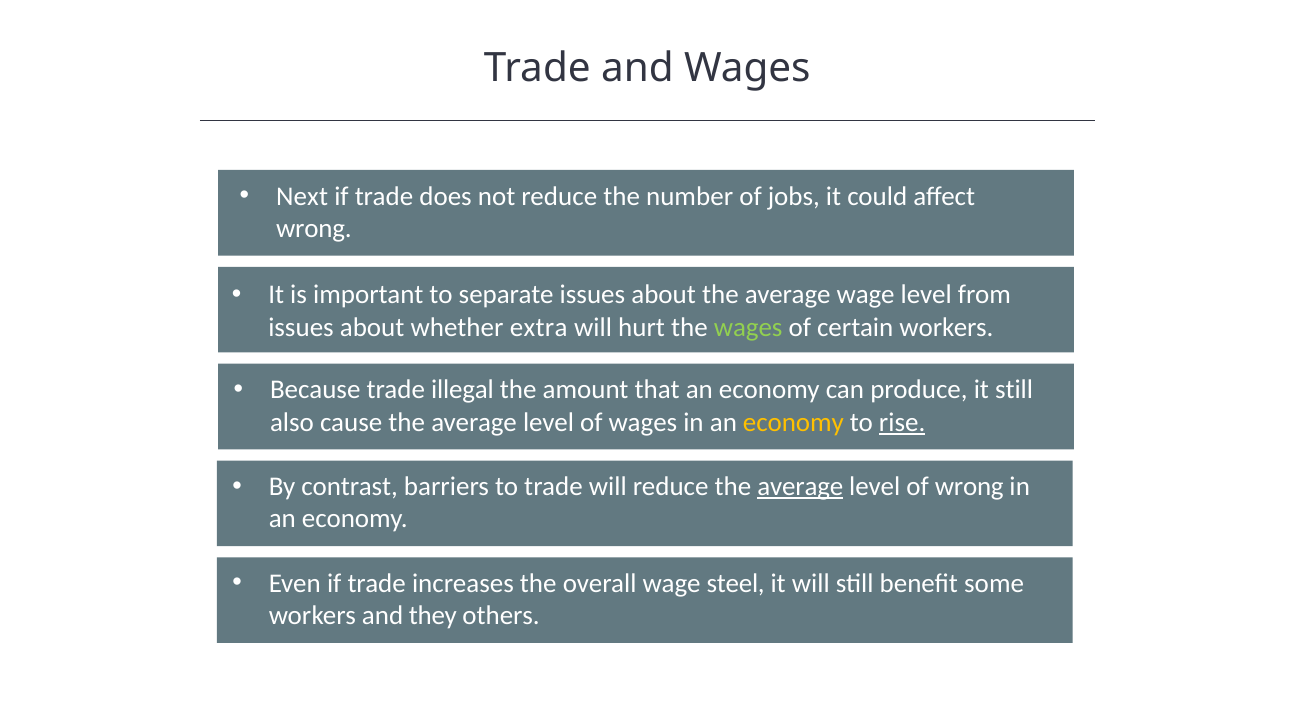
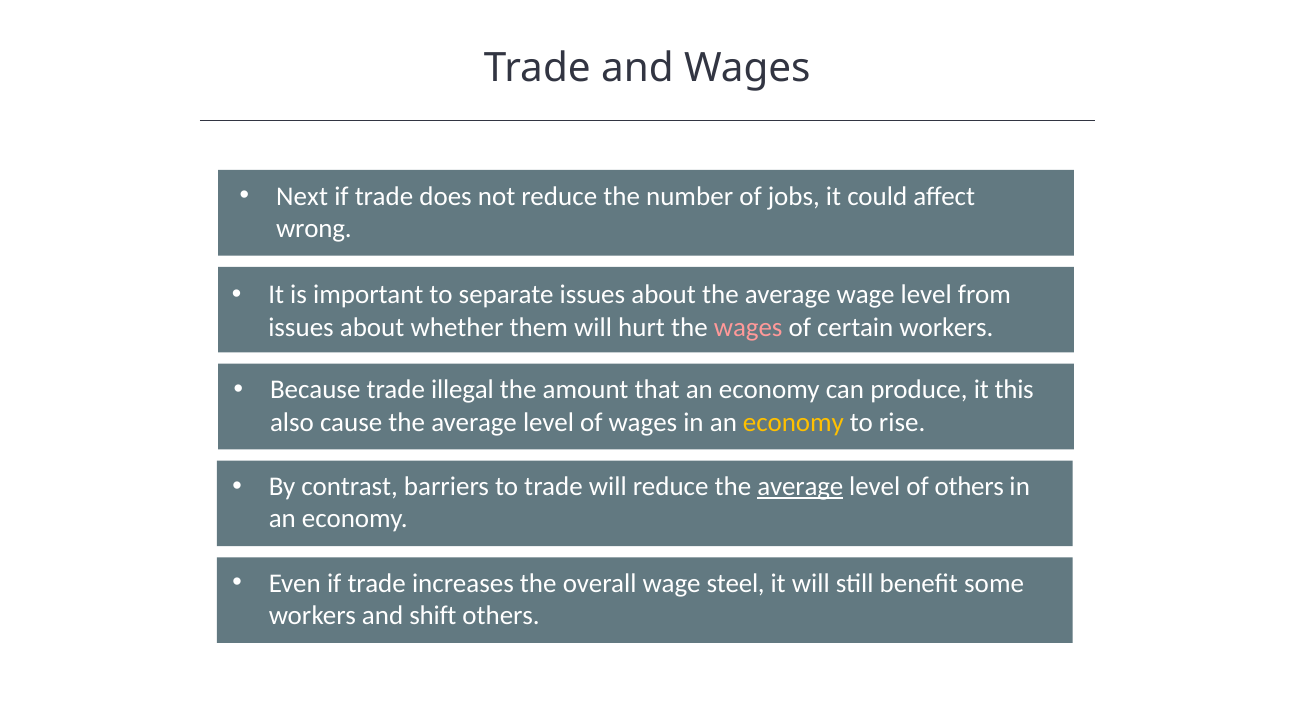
extra: extra -> them (539, 327)
wages colour: light green -> pink (748, 327)
it still: still -> this (1014, 390)
rise underline: present -> none (902, 422)
of wrong: wrong -> others (969, 487)
they: they -> shift (433, 616)
